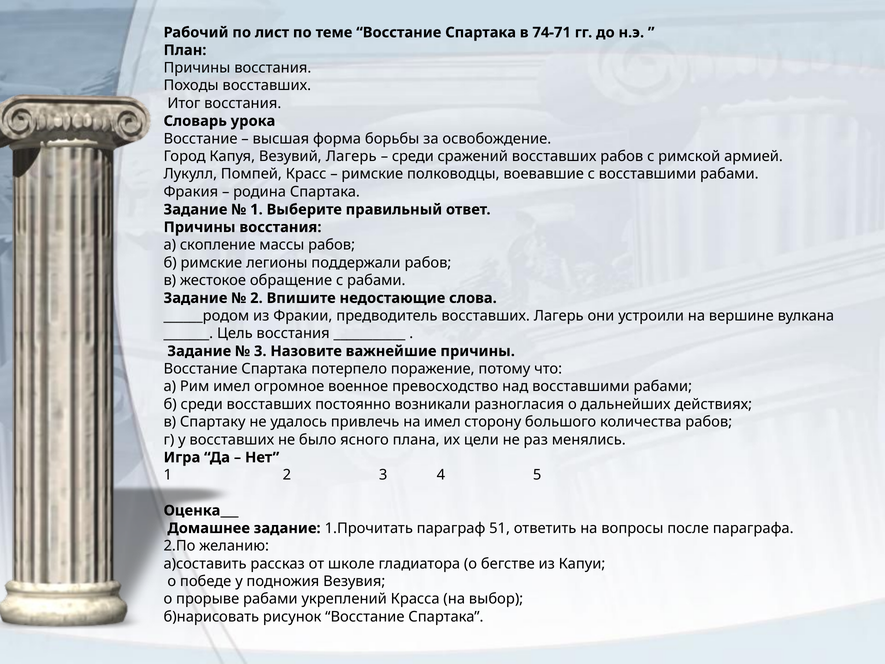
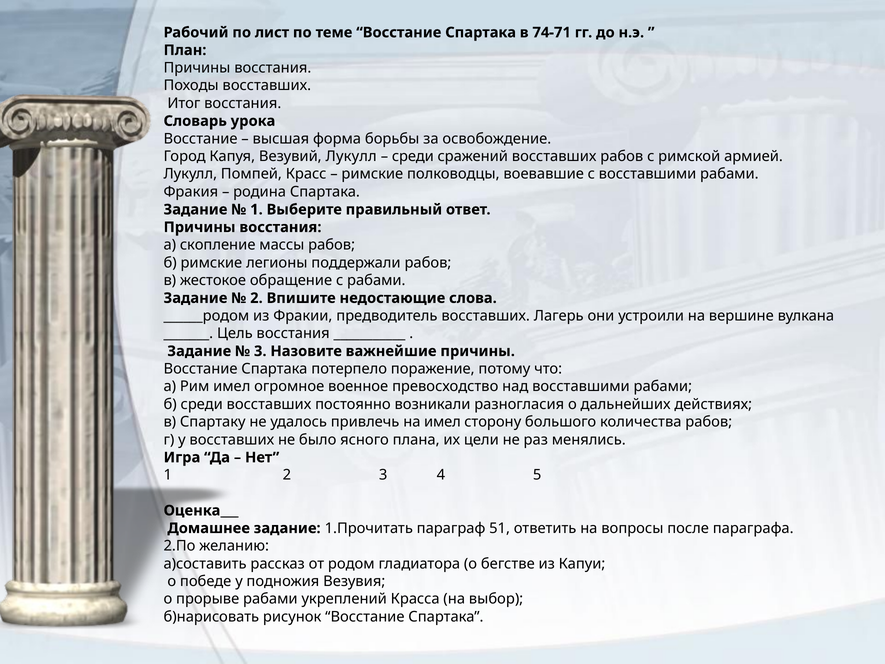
Везувий Лагерь: Лагерь -> Лукулл (351, 156)
школе: школе -> родом (351, 563)
